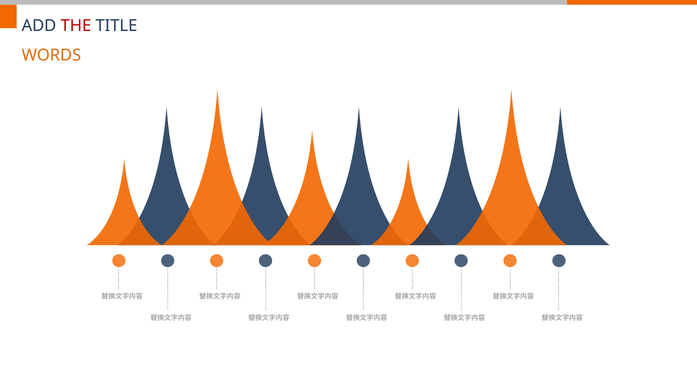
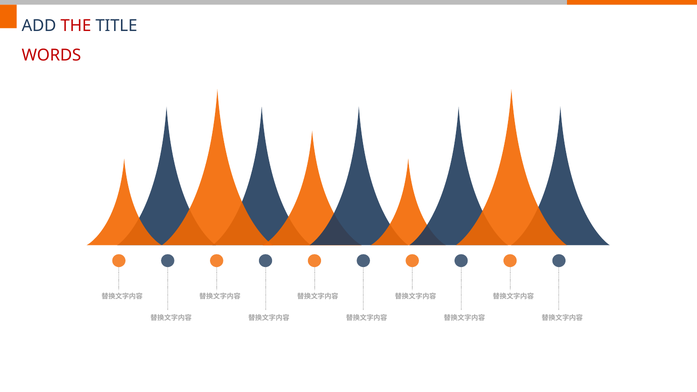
WORDS colour: orange -> red (51, 56)
